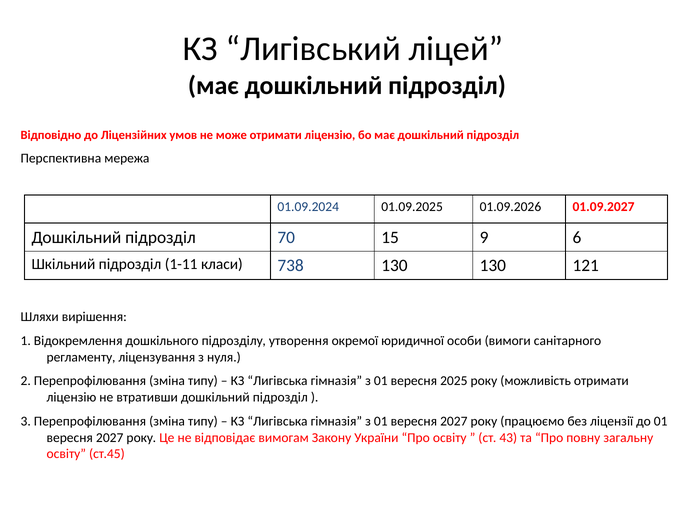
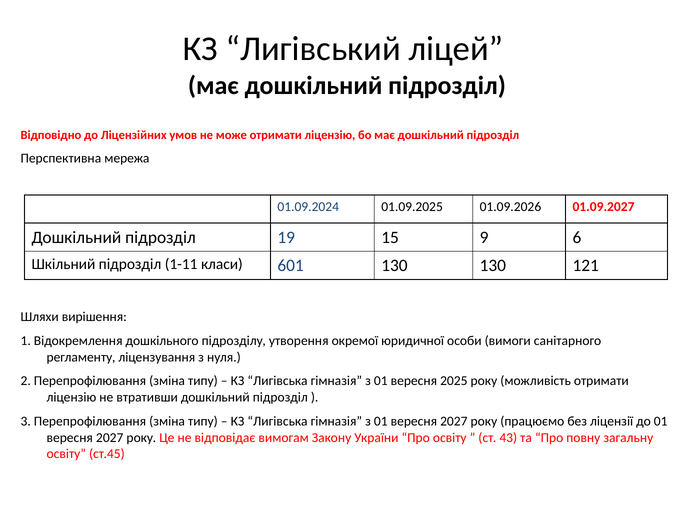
70: 70 -> 19 (286, 237)
738: 738 -> 601 (291, 265)
